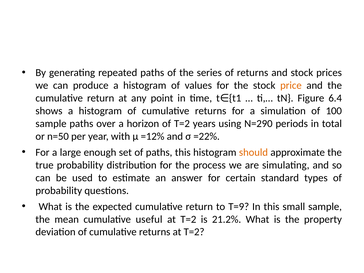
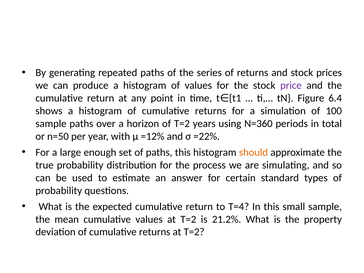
price colour: orange -> purple (291, 85)
N=290: N=290 -> N=360 (258, 124)
T=9: T=9 -> T=4 (239, 207)
cumulative useful: useful -> values (149, 219)
